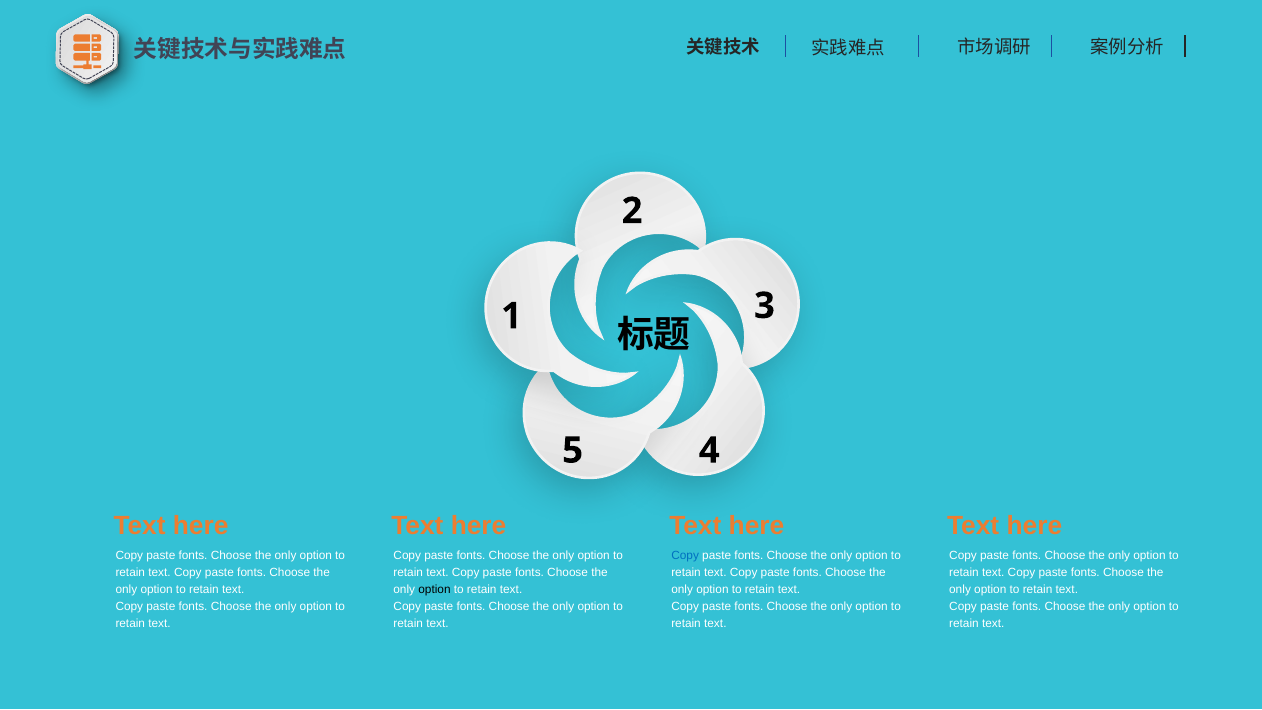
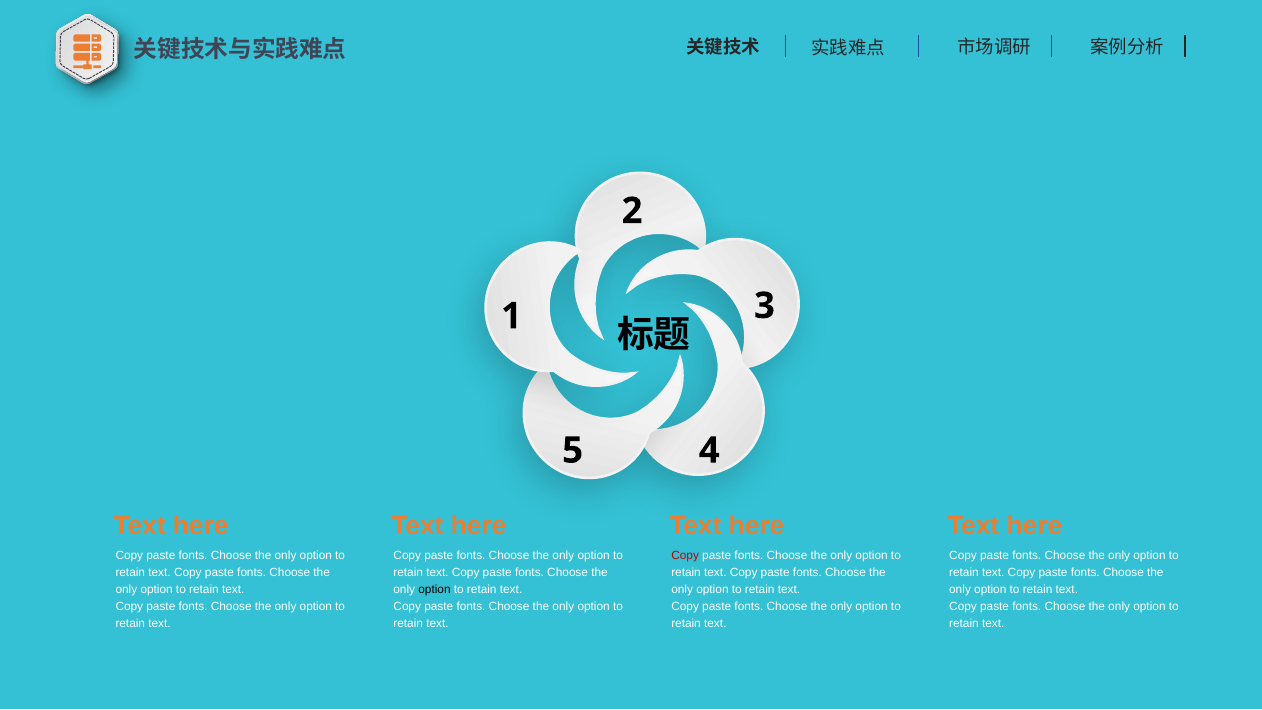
Copy colour: blue -> red (685, 556)
